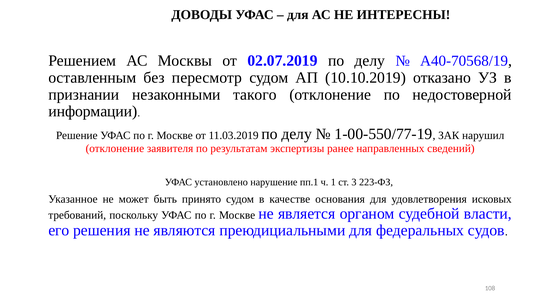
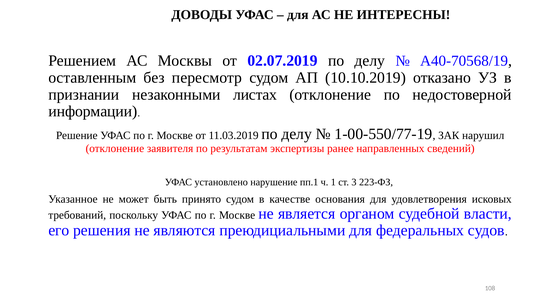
такого: такого -> листах (255, 94)
